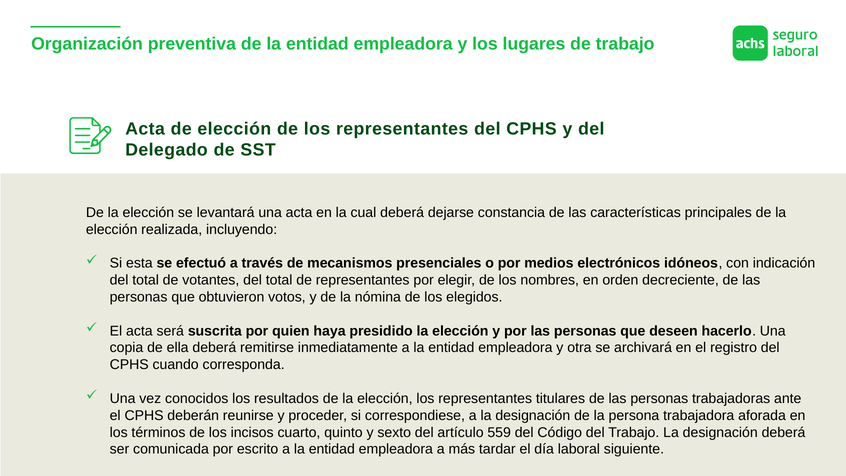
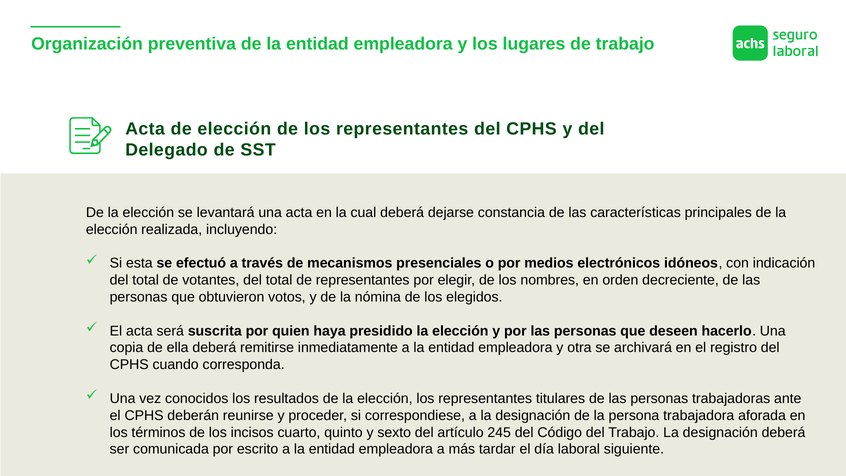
559: 559 -> 245 (499, 432)
